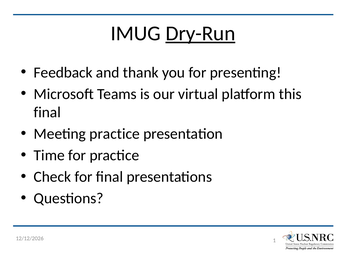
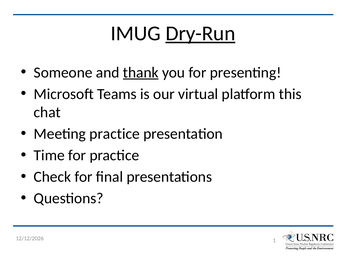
Feedback: Feedback -> Someone (63, 73)
thank underline: none -> present (141, 73)
final: final -> chat (47, 113)
